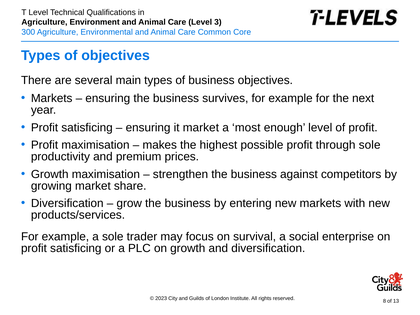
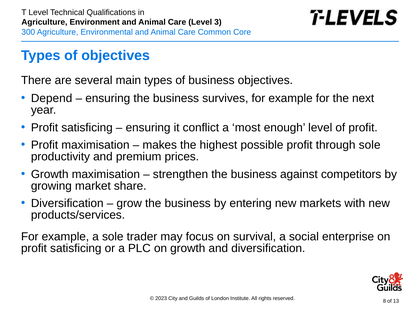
Markets: Markets -> Depend (52, 98)
it market: market -> conflict (201, 128)
